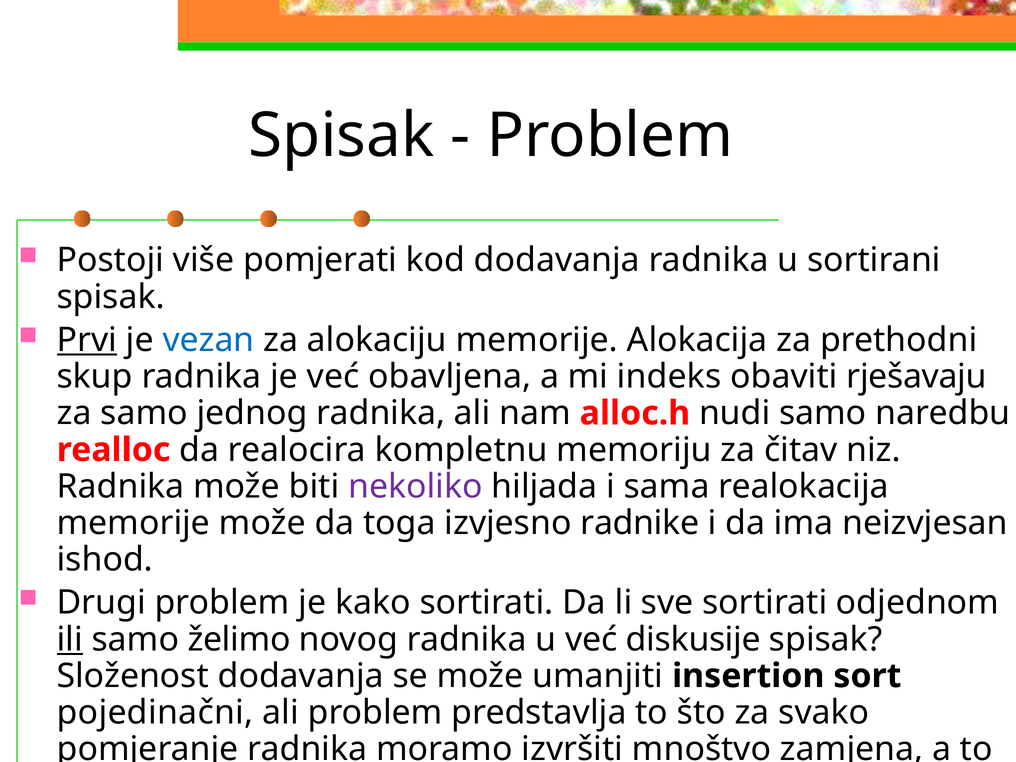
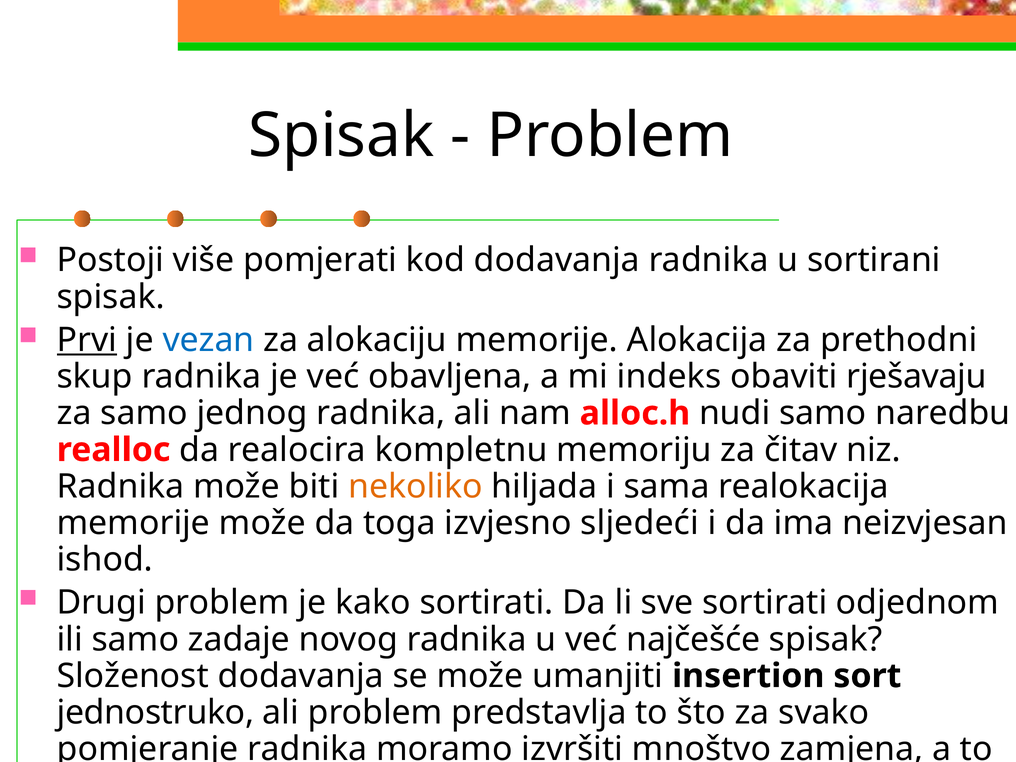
nekoliko colour: purple -> orange (415, 486)
radnike: radnike -> sljedeći (640, 523)
ili underline: present -> none (70, 639)
želimo: želimo -> zadaje (239, 639)
diskusije: diskusije -> najčešće (693, 639)
pojedinačni: pojedinačni -> jednostruko (155, 712)
